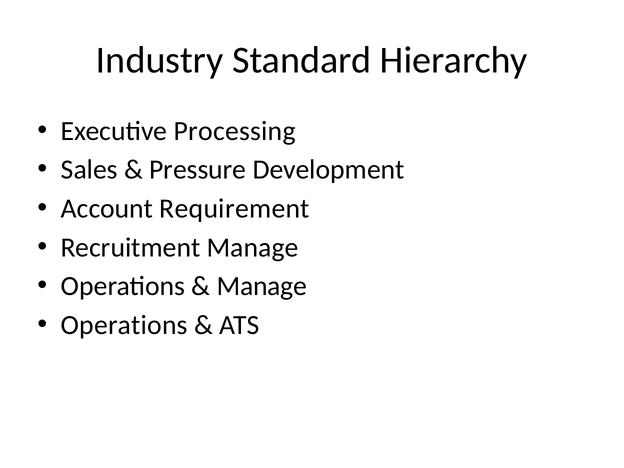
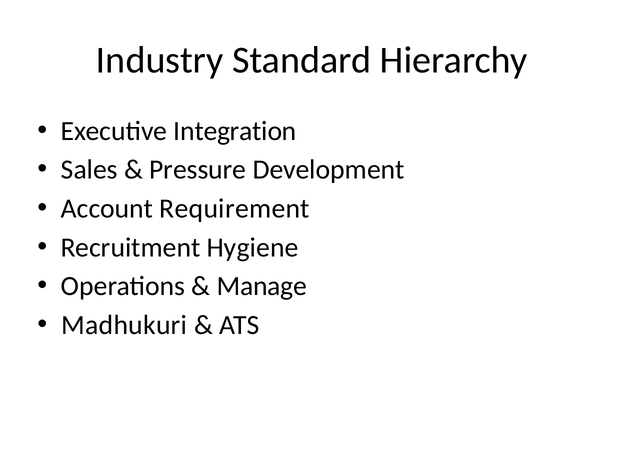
Processing: Processing -> Integration (235, 131)
Recruitment Manage: Manage -> Hygiene (253, 247)
Operations: Operations -> Madhukuri (124, 325)
